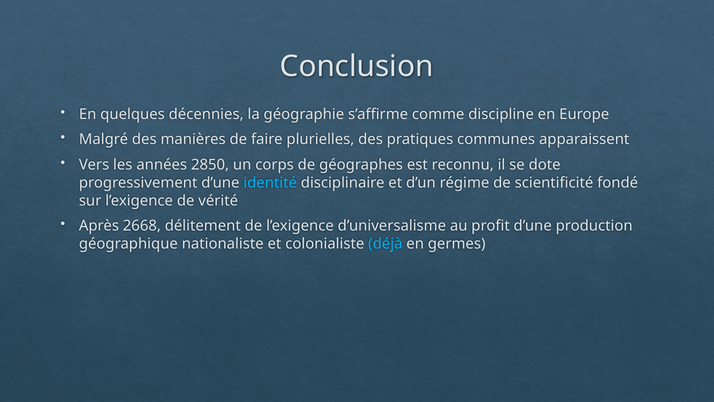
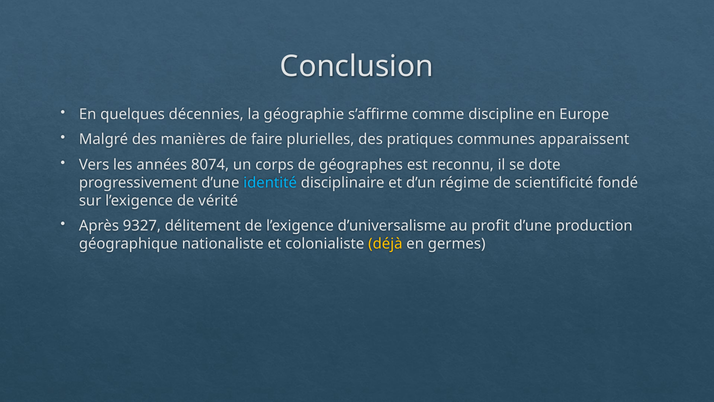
2850: 2850 -> 8074 (210, 165)
2668: 2668 -> 9327 (142, 226)
déjà colour: light blue -> yellow (385, 244)
